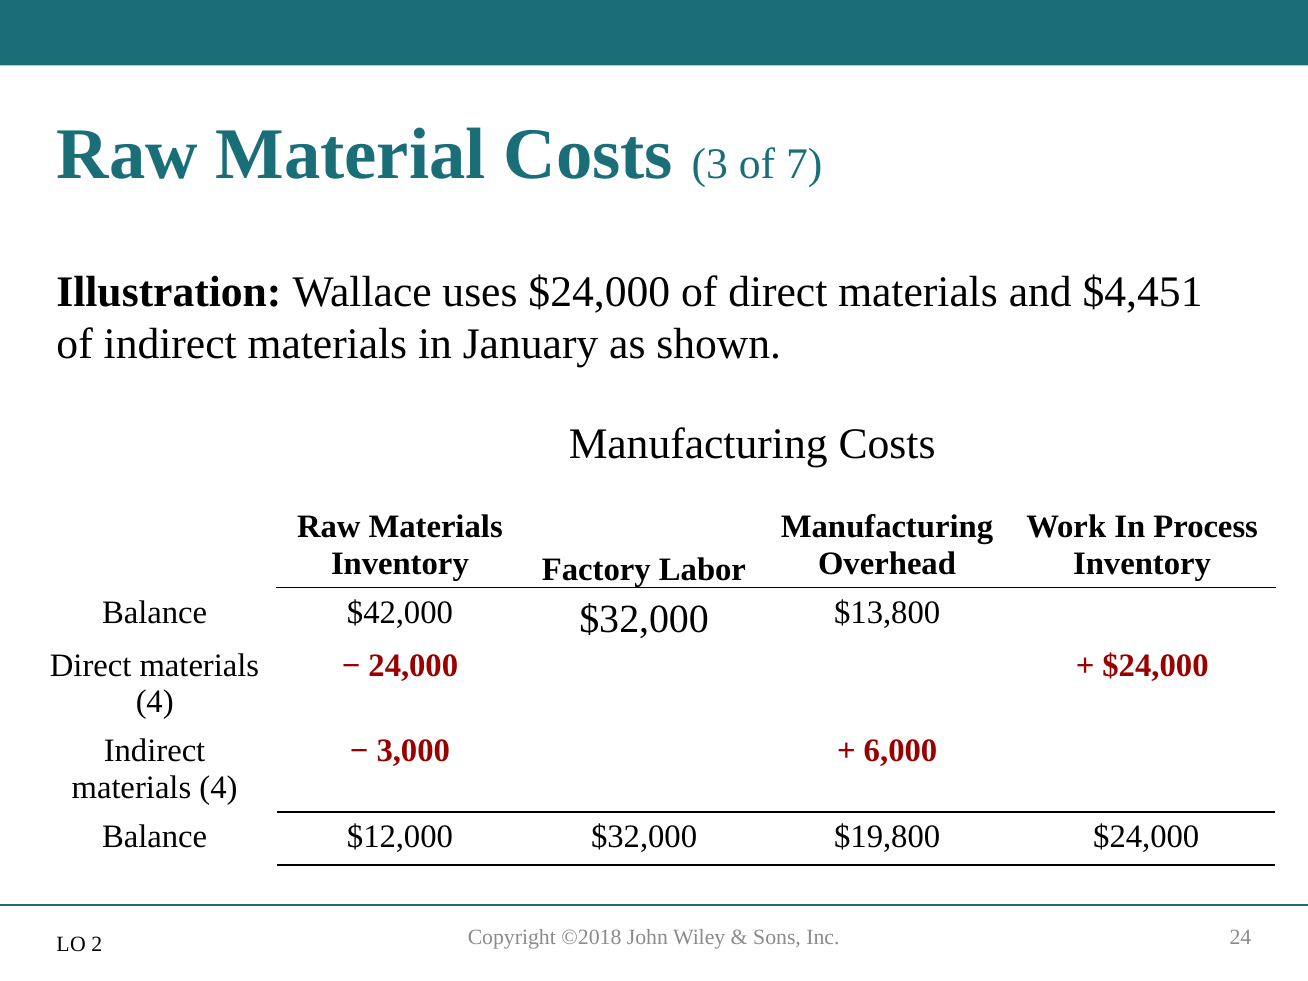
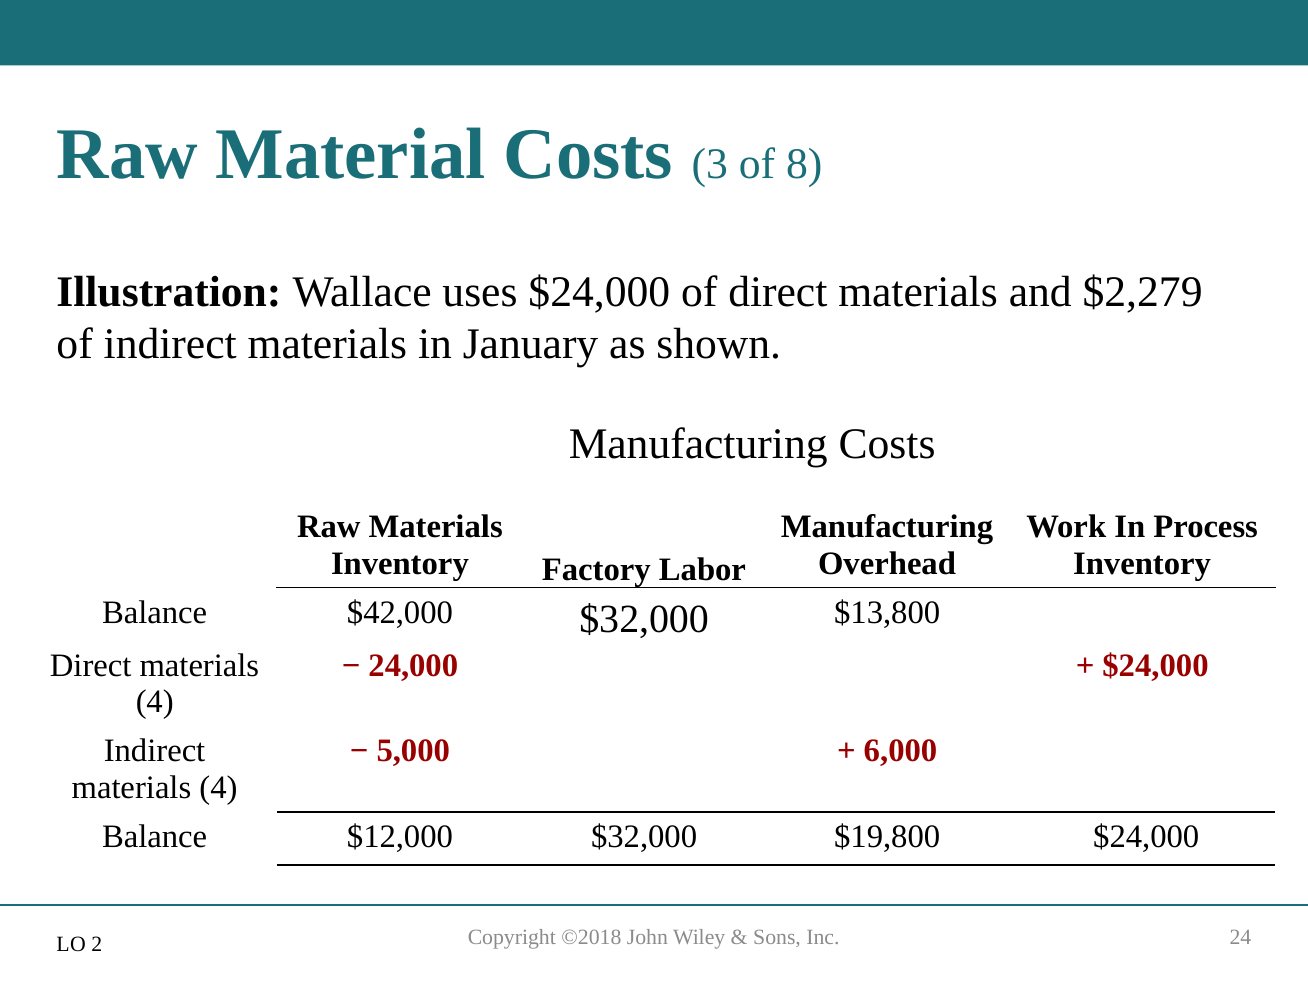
7: 7 -> 8 (804, 164)
$4,451: $4,451 -> $2,279 (1143, 292)
3,000: 3,000 -> 5,000 (413, 751)
